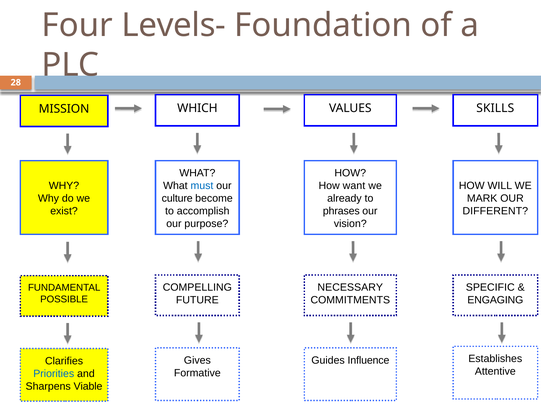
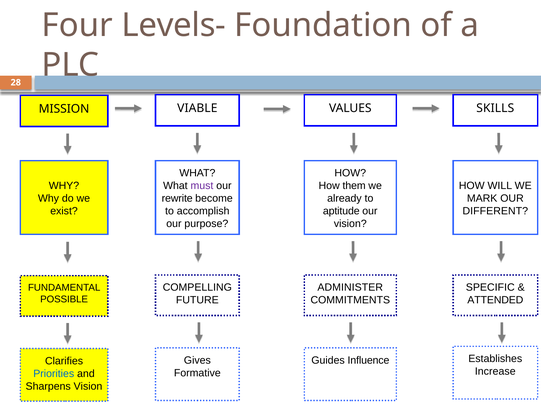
WHICH: WHICH -> VIABLE (197, 108)
must colour: blue -> purple (202, 186)
want: want -> them (354, 186)
culture: culture -> rewrite (177, 198)
phrases: phrases -> aptitude (341, 211)
NECESSARY: NECESSARY -> ADMINISTER (350, 287)
ENGAGING: ENGAGING -> ATTENDED (495, 300)
Attentive: Attentive -> Increase (495, 371)
Sharpens Viable: Viable -> Vision (88, 386)
